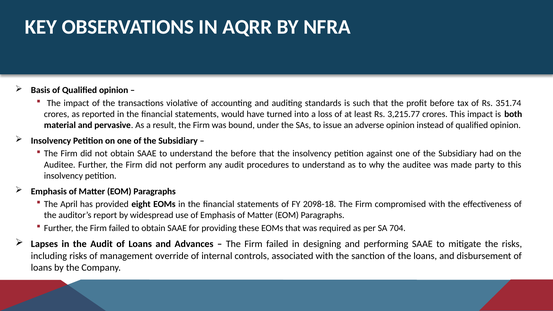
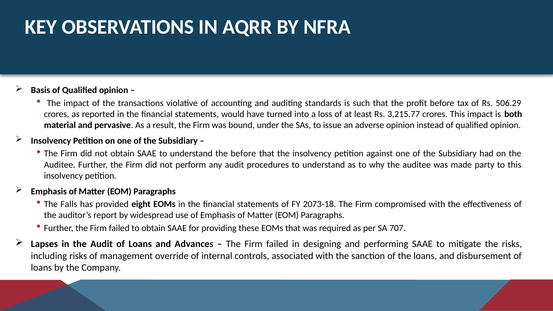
351.74: 351.74 -> 506.29 (508, 103)
April: April -> Falls (69, 204)
2098-18: 2098-18 -> 2073-18 (320, 204)
704: 704 -> 707 (398, 228)
